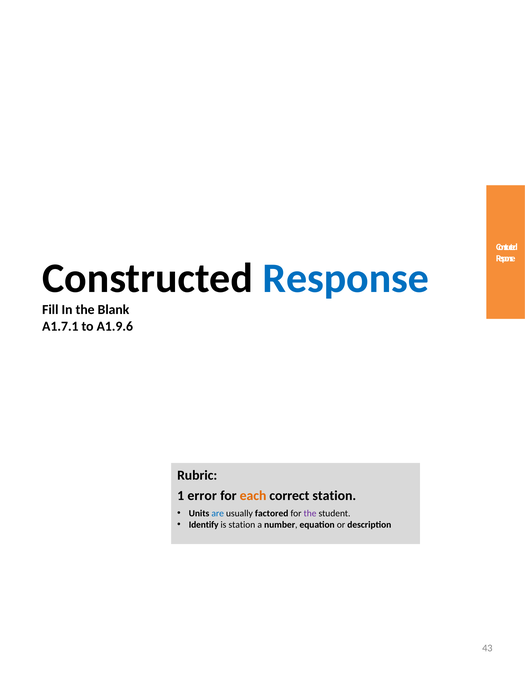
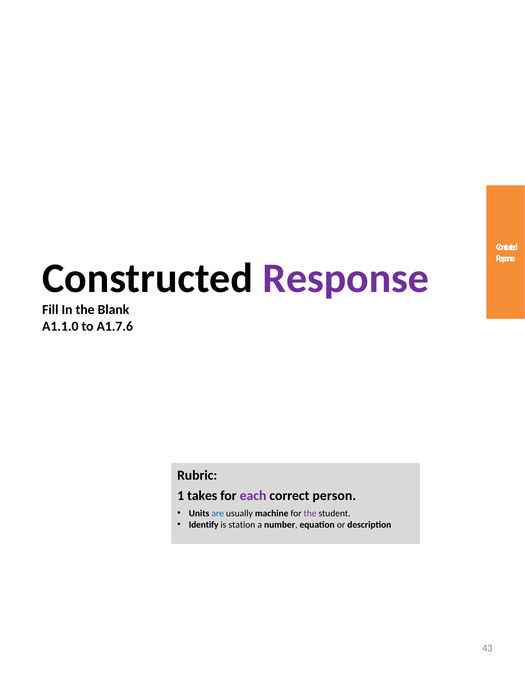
Response colour: blue -> purple (346, 279)
A1.7.1: A1.7.1 -> A1.1.0 (60, 326)
A1.9.6: A1.9.6 -> A1.7.6 (115, 326)
error: error -> takes (202, 496)
each colour: orange -> purple (253, 496)
correct station: station -> person (334, 496)
factored: factored -> machine (272, 514)
